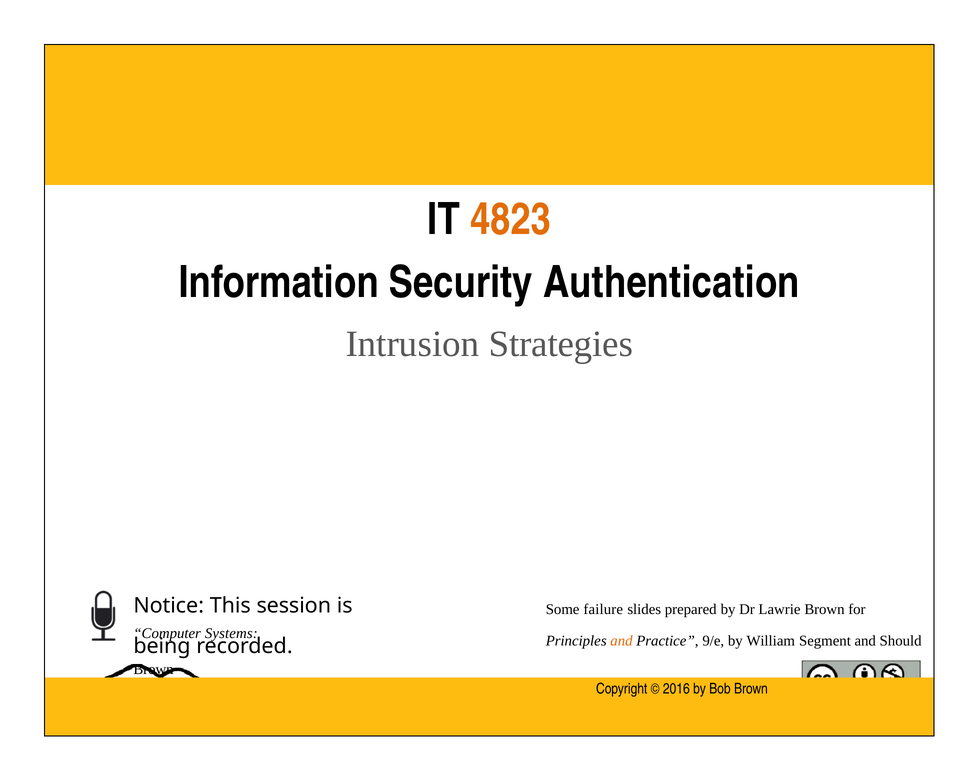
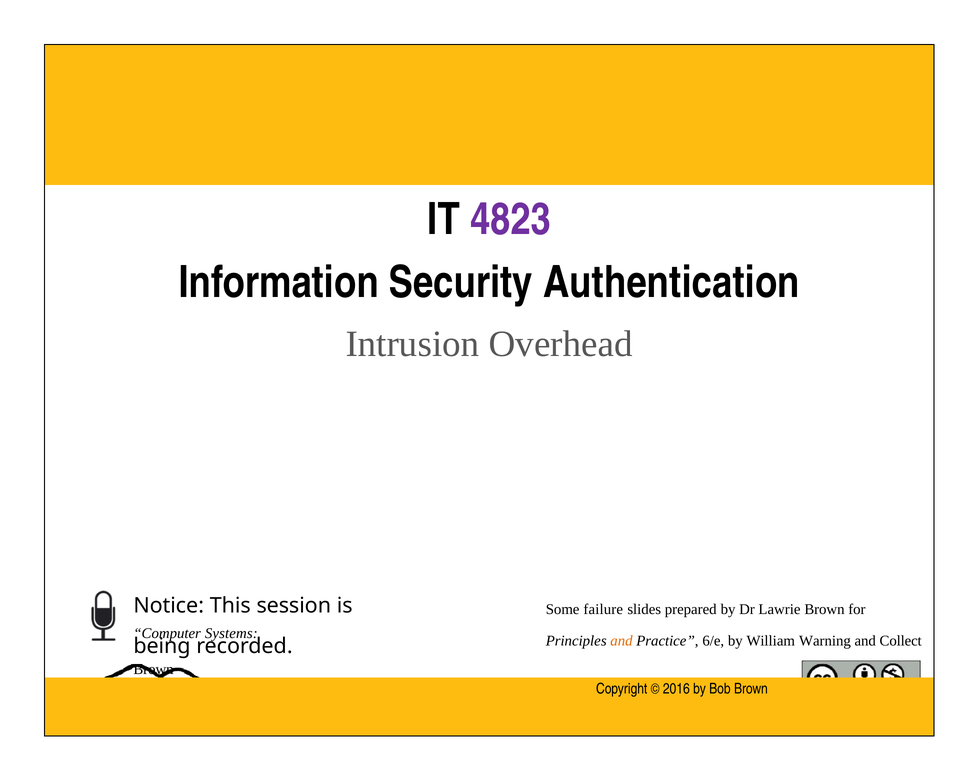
4823 colour: orange -> purple (511, 220)
Strategies: Strategies -> Overhead (561, 344)
9/e: 9/e -> 6/e (713, 641)
Segment: Segment -> Warning (825, 641)
Should: Should -> Collect (901, 641)
